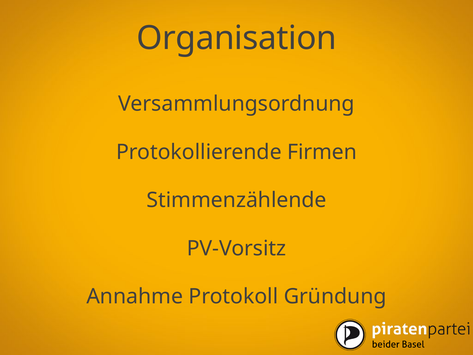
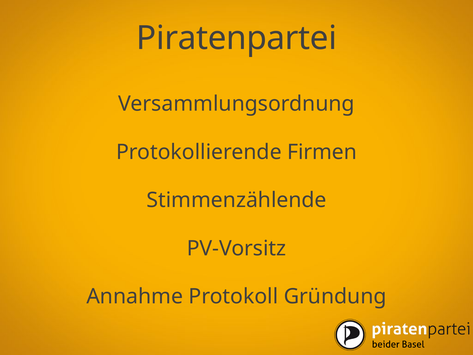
Organisation: Organisation -> Piratenpartei (237, 38)
